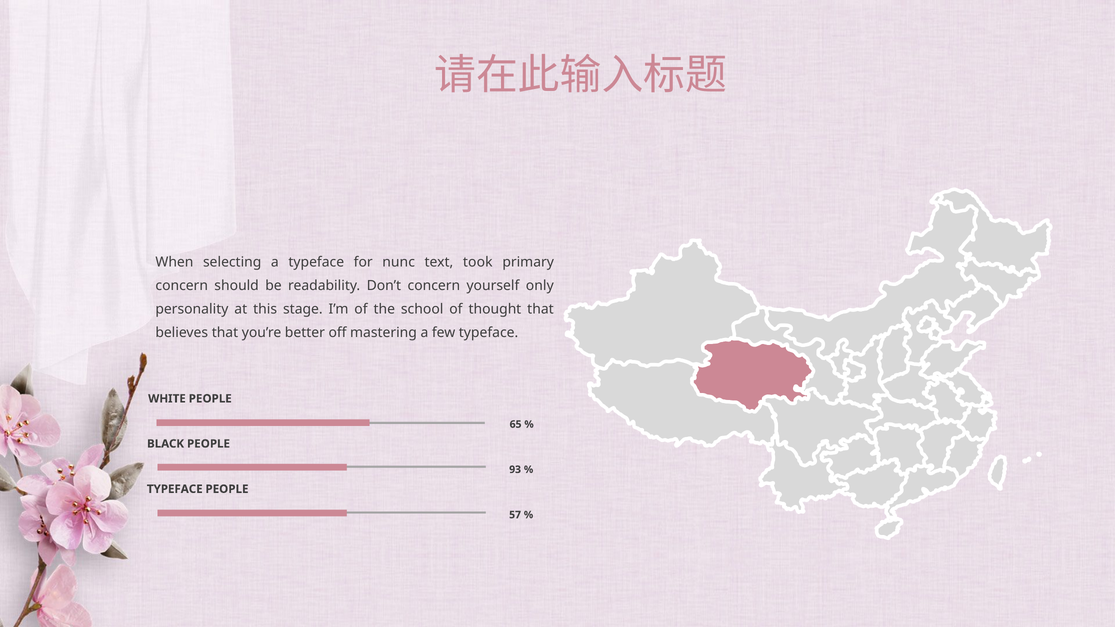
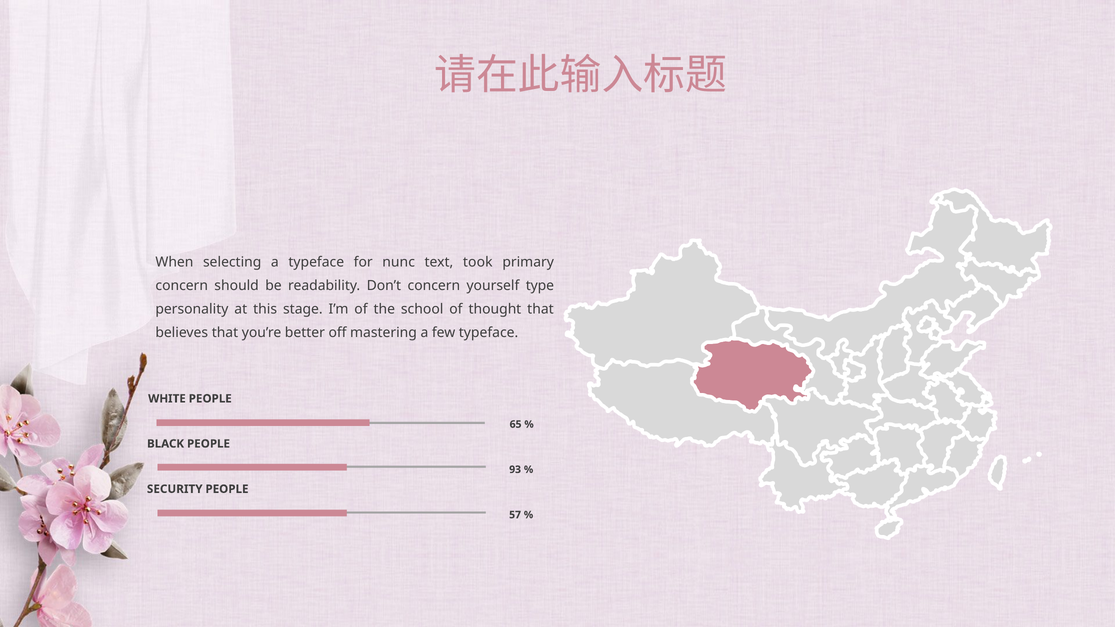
only: only -> type (540, 286)
TYPEFACE: TYPEFACE -> SECURITY (175, 489)
